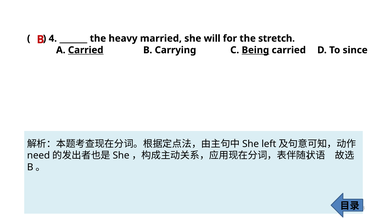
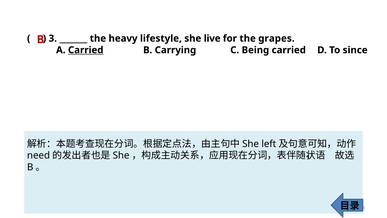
4: 4 -> 3 (53, 38)
married: married -> lifestyle (161, 38)
will: will -> live (212, 38)
stretch: stretch -> grapes (276, 38)
Being underline: present -> none (255, 50)
